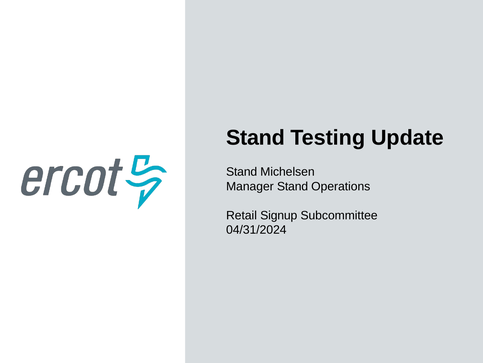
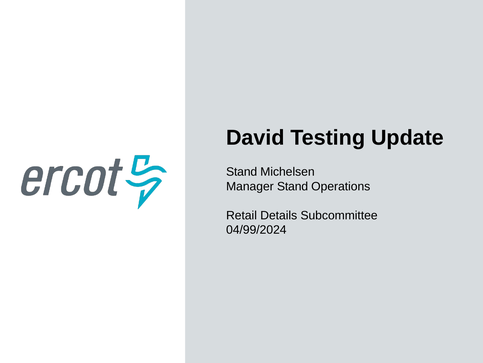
Stand: Stand -> David (255, 138)
Signup: Signup -> Details (279, 215)
04/31/2024: 04/31/2024 -> 04/99/2024 (256, 229)
